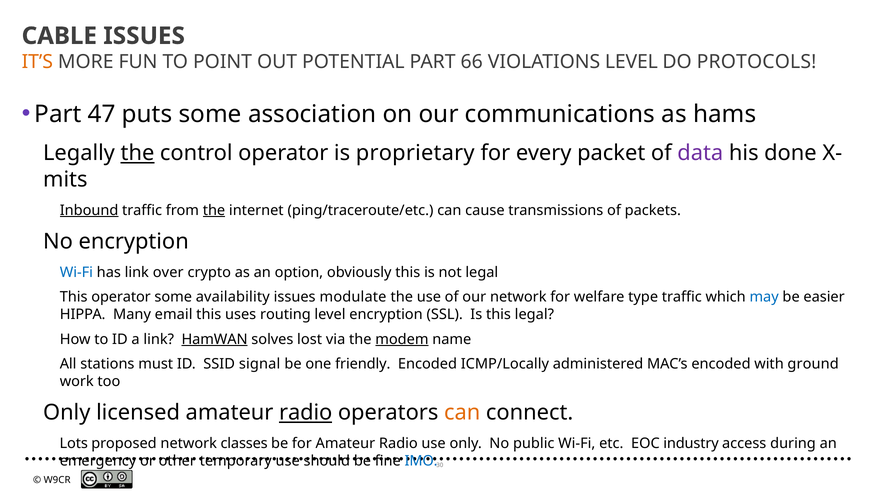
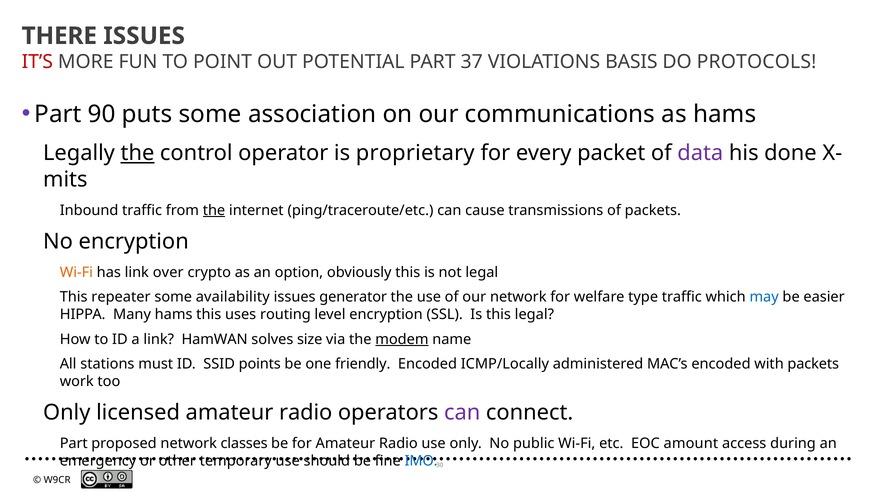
CABLE: CABLE -> THERE (59, 36)
IT’S colour: orange -> red (37, 62)
66: 66 -> 37 (472, 62)
VIOLATIONS LEVEL: LEVEL -> BASIS (631, 62)
47: 47 -> 90 (102, 114)
Inbound underline: present -> none (89, 210)
Wi-Fi colour: blue -> orange (76, 272)
This operator: operator -> repeater (121, 297)
modulate: modulate -> generator (353, 297)
Many email: email -> hams (174, 315)
HamWAN underline: present -> none (215, 340)
lost: lost -> size (310, 340)
signal: signal -> points (260, 364)
with ground: ground -> packets (813, 364)
radio underline: present -> none (306, 413)
can colour: orange -> purple (462, 413)
Lots: Lots -> Part (74, 444)
industry: industry -> amount (691, 444)
